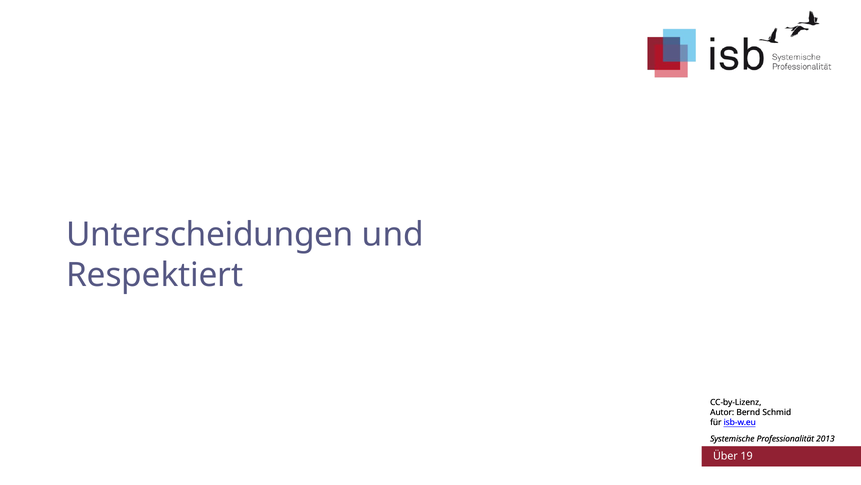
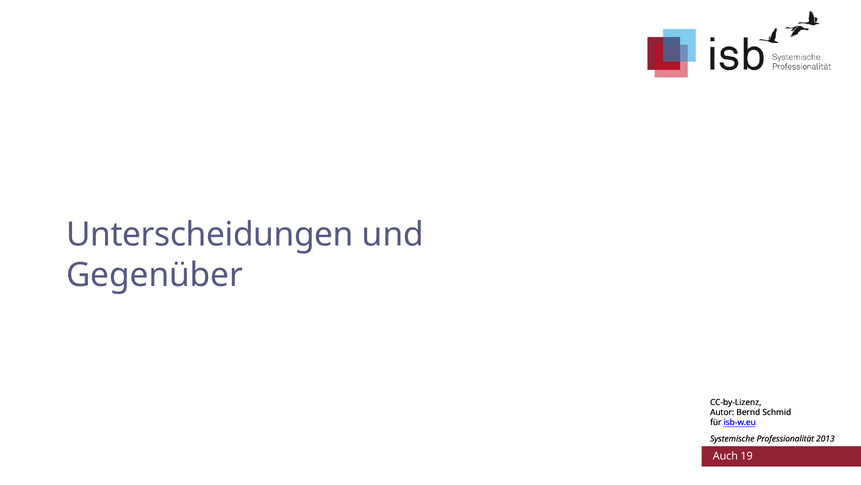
Respektiert: Respektiert -> Gegenüber (155, 275)
Über: Über -> Auch (725, 456)
